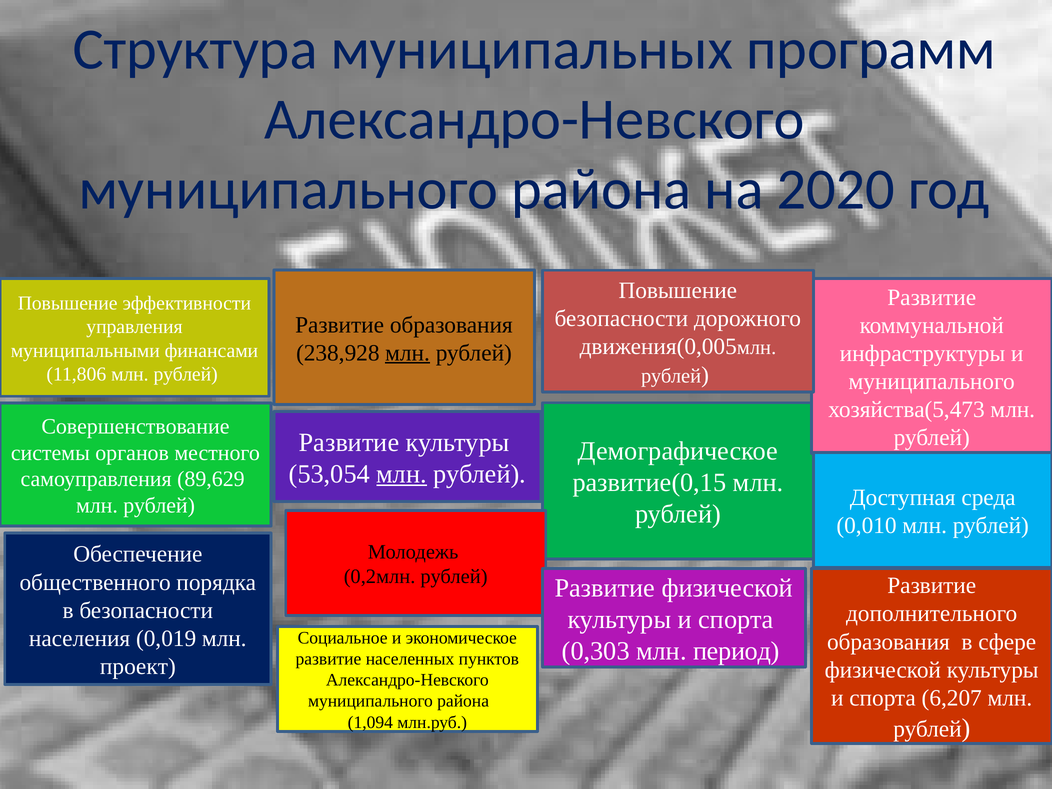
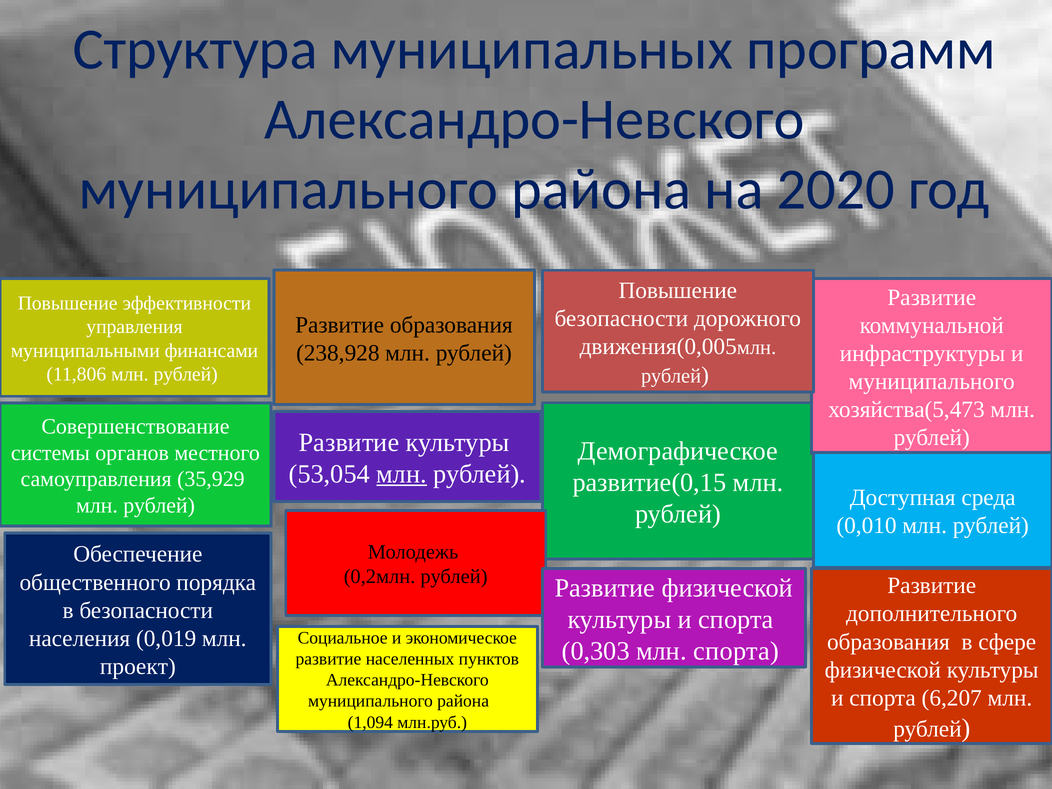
млн underline: present -> none (408, 353)
89,629: 89,629 -> 35,929 (211, 479)
млн период: период -> спорта (736, 651)
